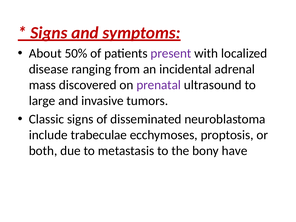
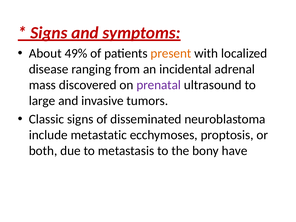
50%: 50% -> 49% (76, 53)
present colour: purple -> orange (171, 53)
trabeculae: trabeculae -> metastatic (99, 135)
